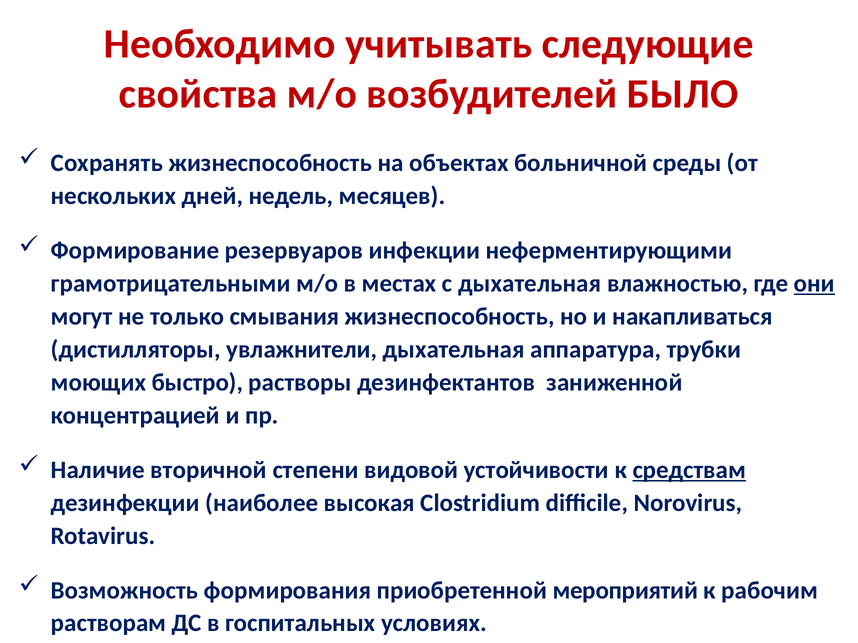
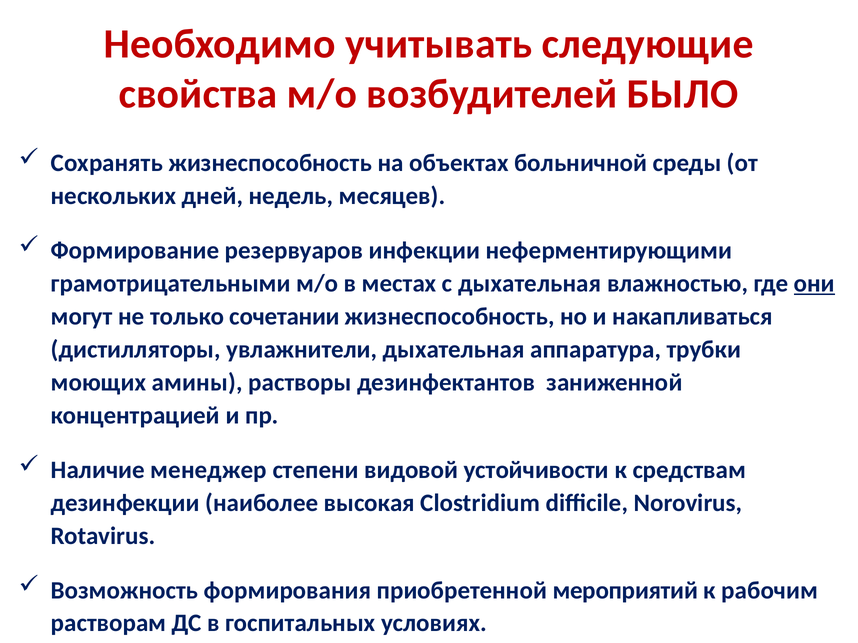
смывания: смывания -> сочетании (284, 317)
быстро: быстро -> амины (197, 383)
вторичной: вторичной -> менеджер (209, 470)
средствам underline: present -> none (689, 470)
